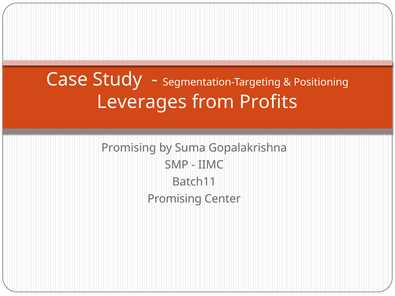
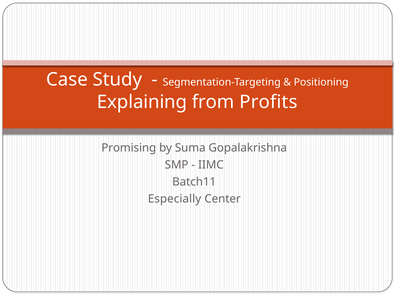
Leverages: Leverages -> Explaining (142, 102)
Promising: Promising -> Especially (174, 199)
